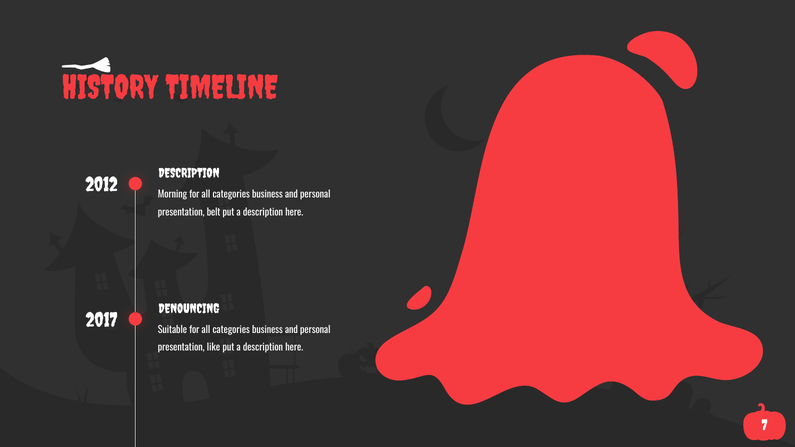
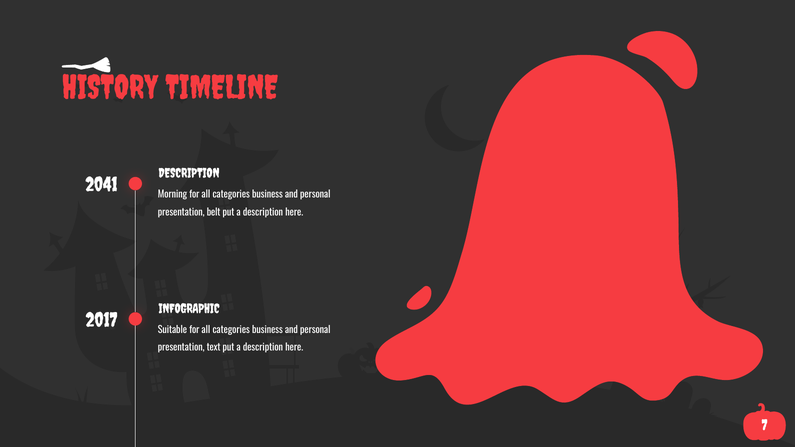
2012: 2012 -> 2041 (101, 185)
DENOUNCING: DENOUNCING -> INFOGRAPHIC (189, 309)
like: like -> text (214, 348)
